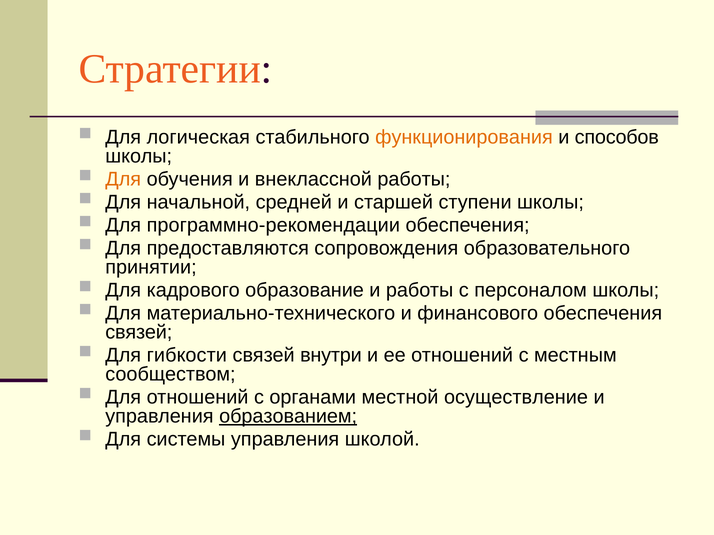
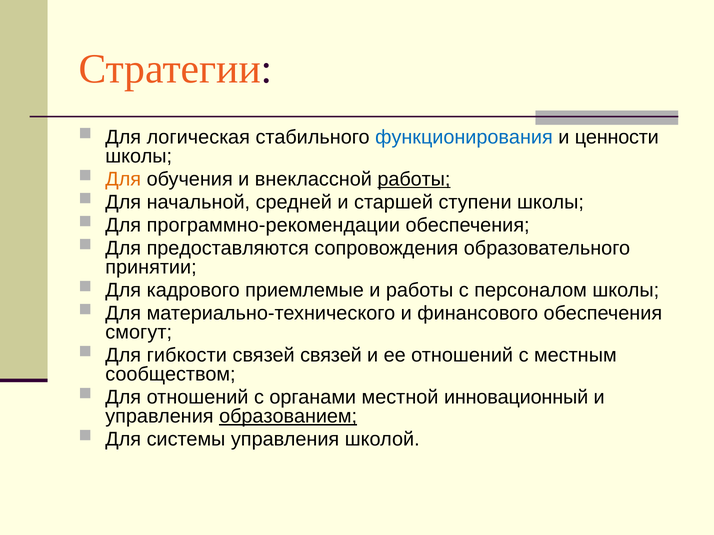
функционирования colour: orange -> blue (464, 137)
способов: способов -> ценности (617, 137)
работы underline: none -> present (414, 179)
образование: образование -> приемлемые (305, 290)
связей: связей -> смогут (139, 333)
связей внутри: внутри -> связей (331, 356)
осуществление: осуществление -> инновационный (516, 398)
